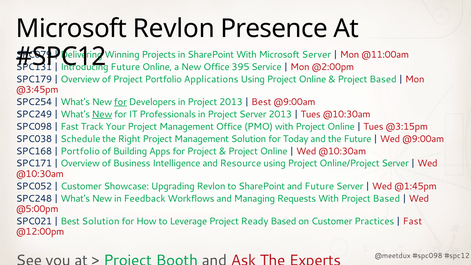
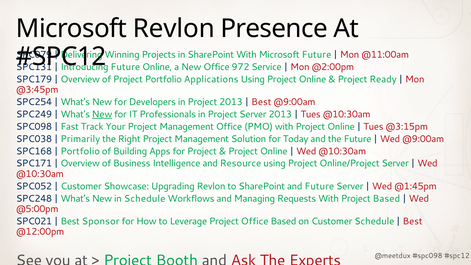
Microsoft Server: Server -> Future (316, 55)
395: 395 -> 972 (240, 67)
Based: Based -> Ready (383, 79)
for underline: present -> none (120, 102)
Schedule: Schedule -> Primarily (80, 139)
in Feedback: Feedback -> Schedule (145, 198)
Best Solution: Solution -> Sponsor (101, 221)
Project Ready: Ready -> Office (255, 221)
Customer Practices: Practices -> Schedule (374, 221)
Fast: Fast -> Best (413, 221)
